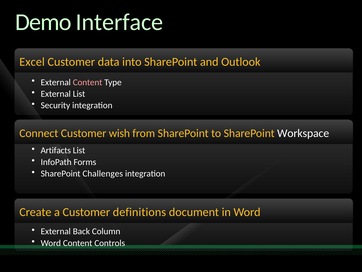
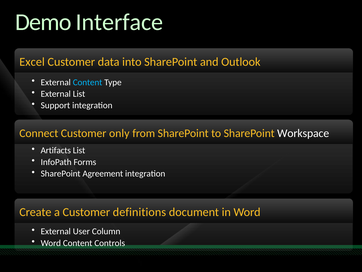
Content colour: pink -> light blue (88, 82)
Security: Security -> Support (55, 105)
wish: wish -> only (119, 133)
Challenges: Challenges -> Agreement (103, 173)
Back: Back -> User (81, 231)
